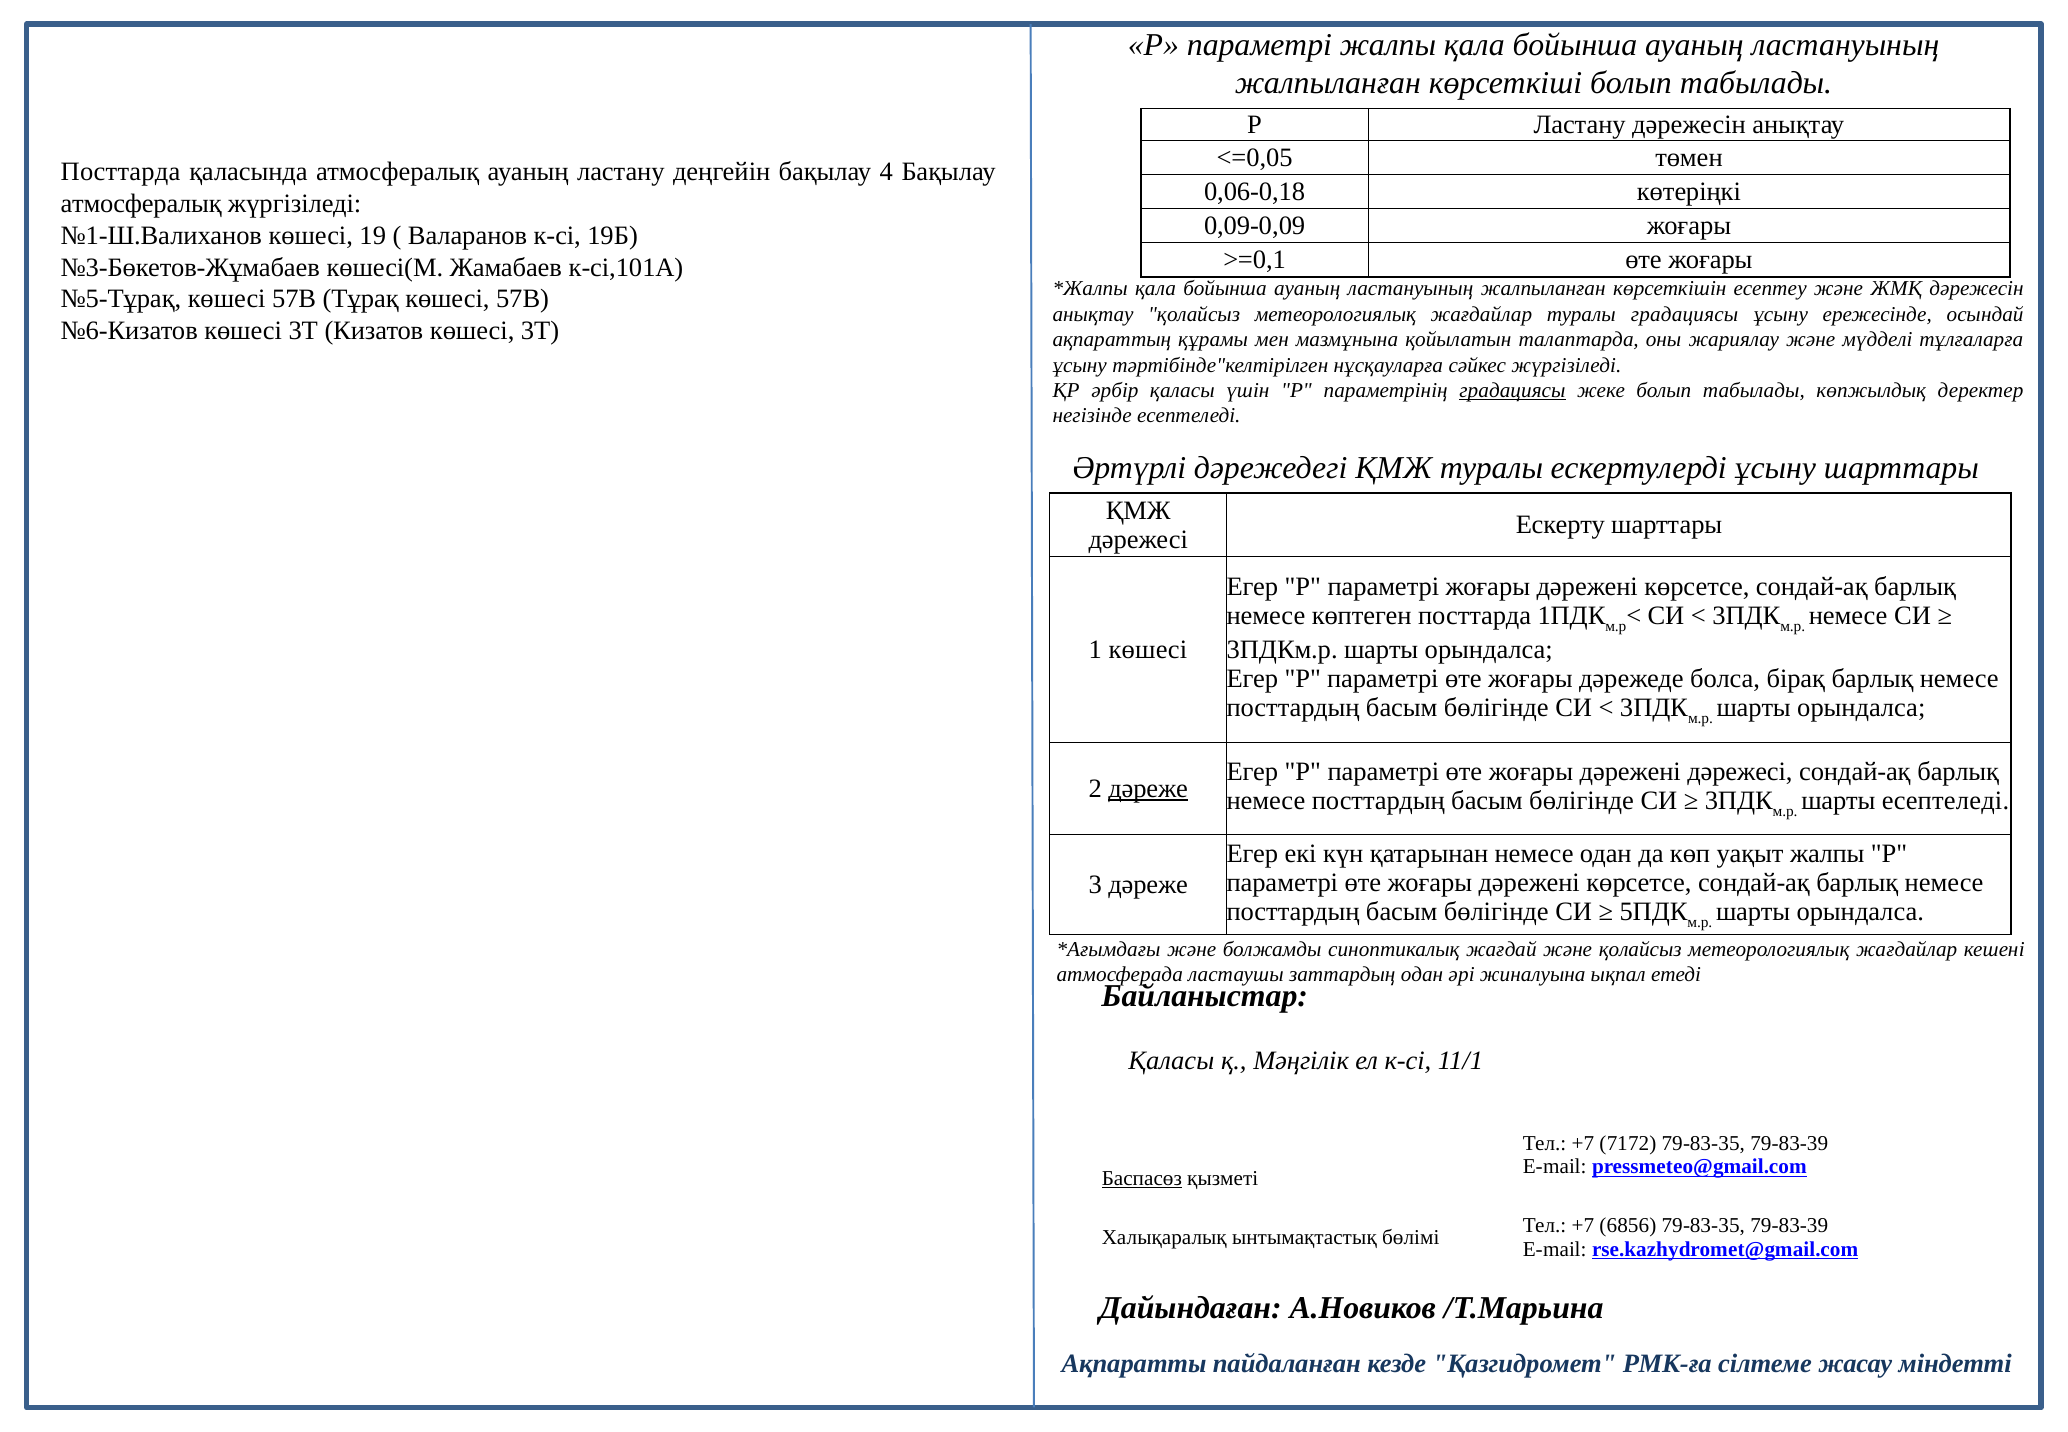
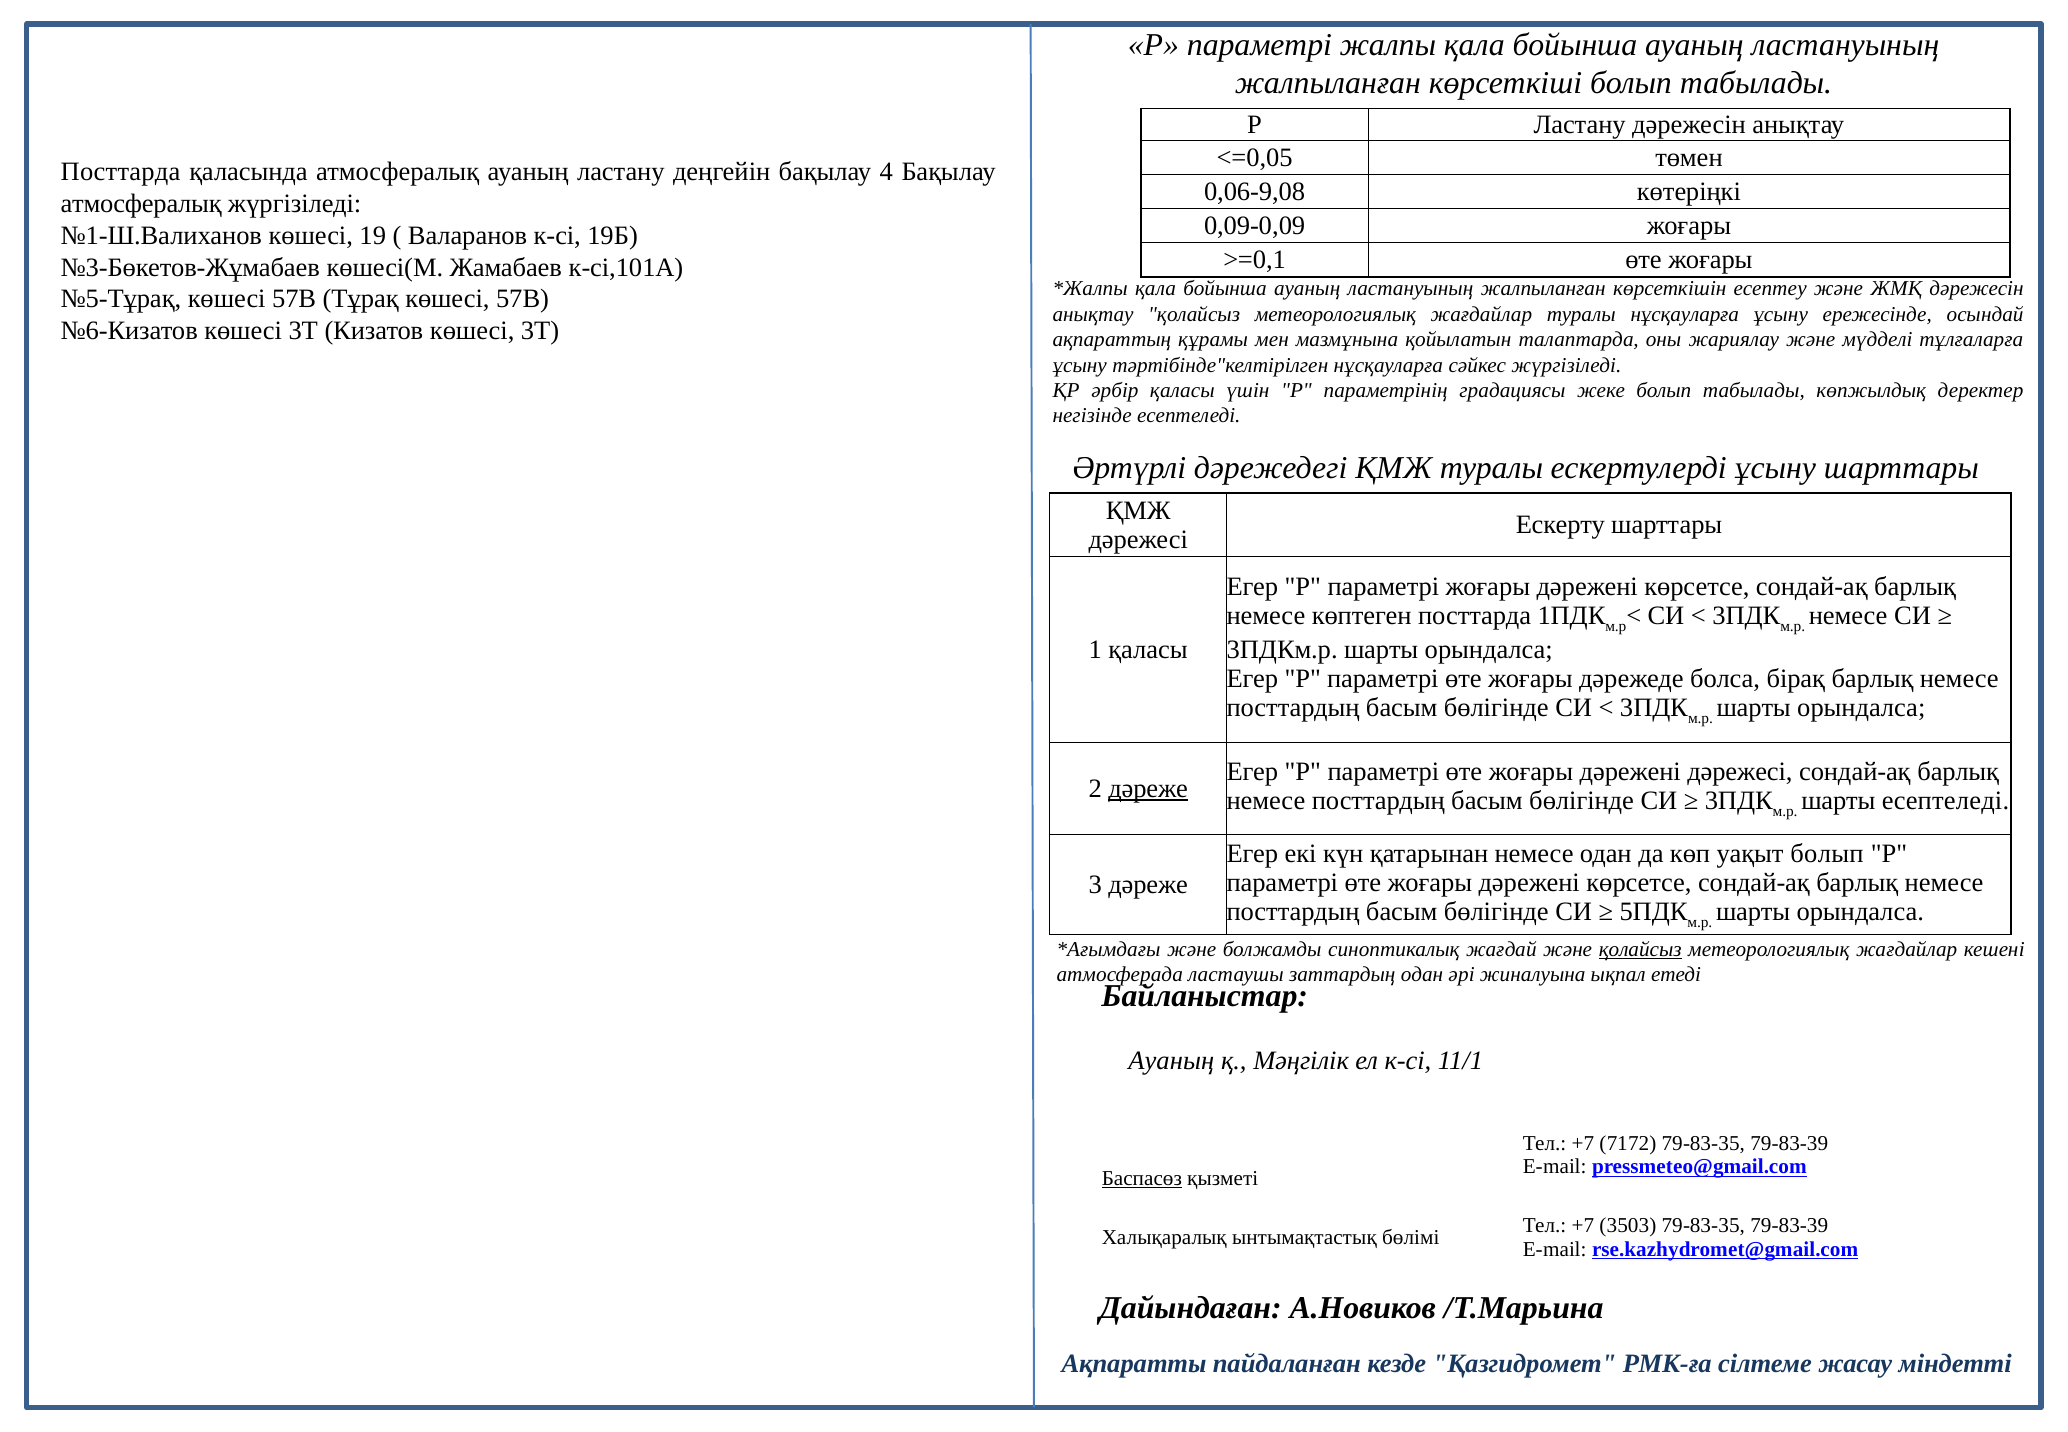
0,06-0,18: 0,06-0,18 -> 0,06-9,08 (1255, 191)
туралы градациясы: градациясы -> нұсқауларға (1685, 314)
градациясы underline: present -> none (1512, 390)
1 көшесі: көшесі -> қаласы (1148, 649)
уақыт жалпы: жалпы -> болып (1827, 853)
қолайсыз underline: none -> present (1640, 949)
Қаласы: Қаласы -> Ауаның (1171, 1061)
6856: 6856 -> 3503 (1628, 1226)
